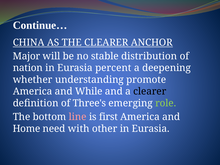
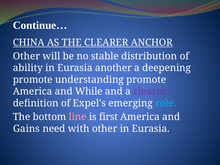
Major: Major -> Other (26, 56)
nation: nation -> ability (28, 68)
percent: percent -> another (113, 68)
whether: whether -> promote (33, 80)
clearer colour: black -> purple (150, 91)
Three's: Three's -> Expel's (89, 103)
role colour: light green -> light blue (166, 103)
Home: Home -> Gains (26, 129)
